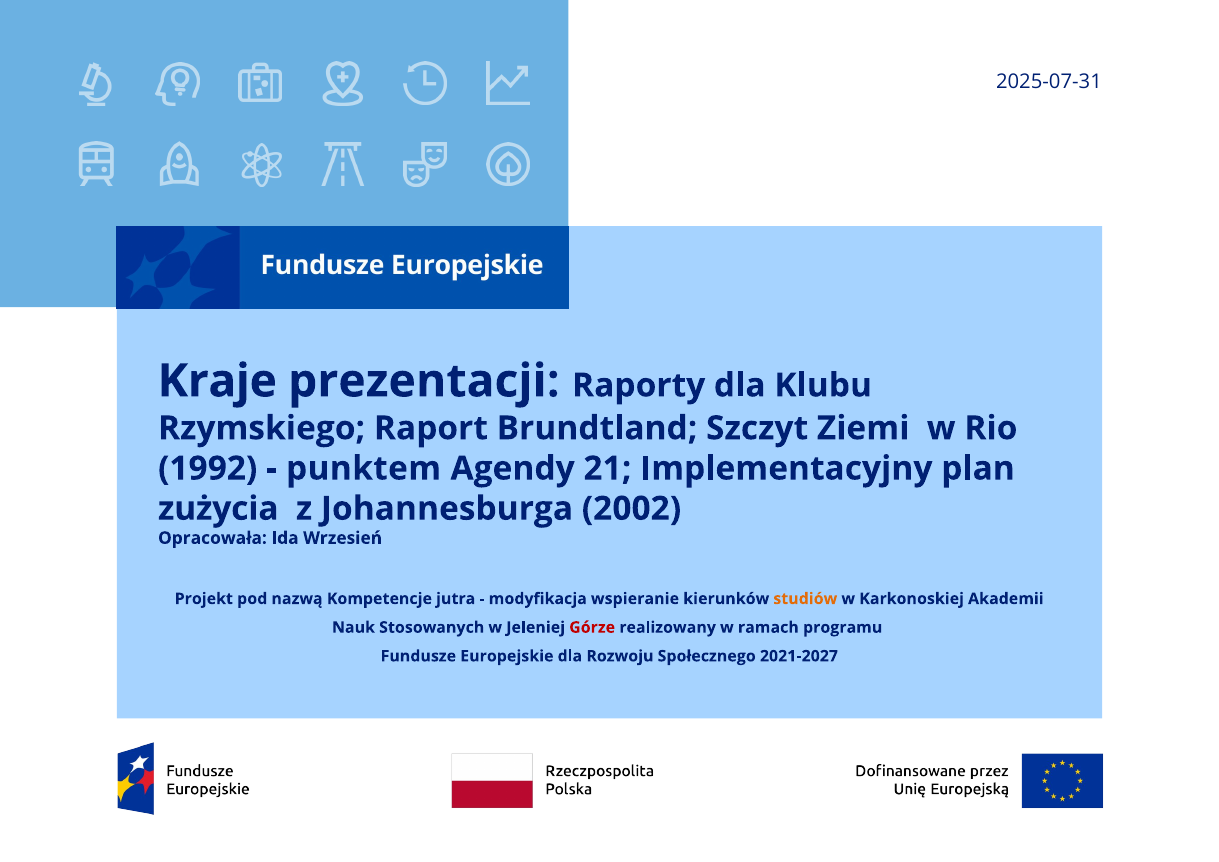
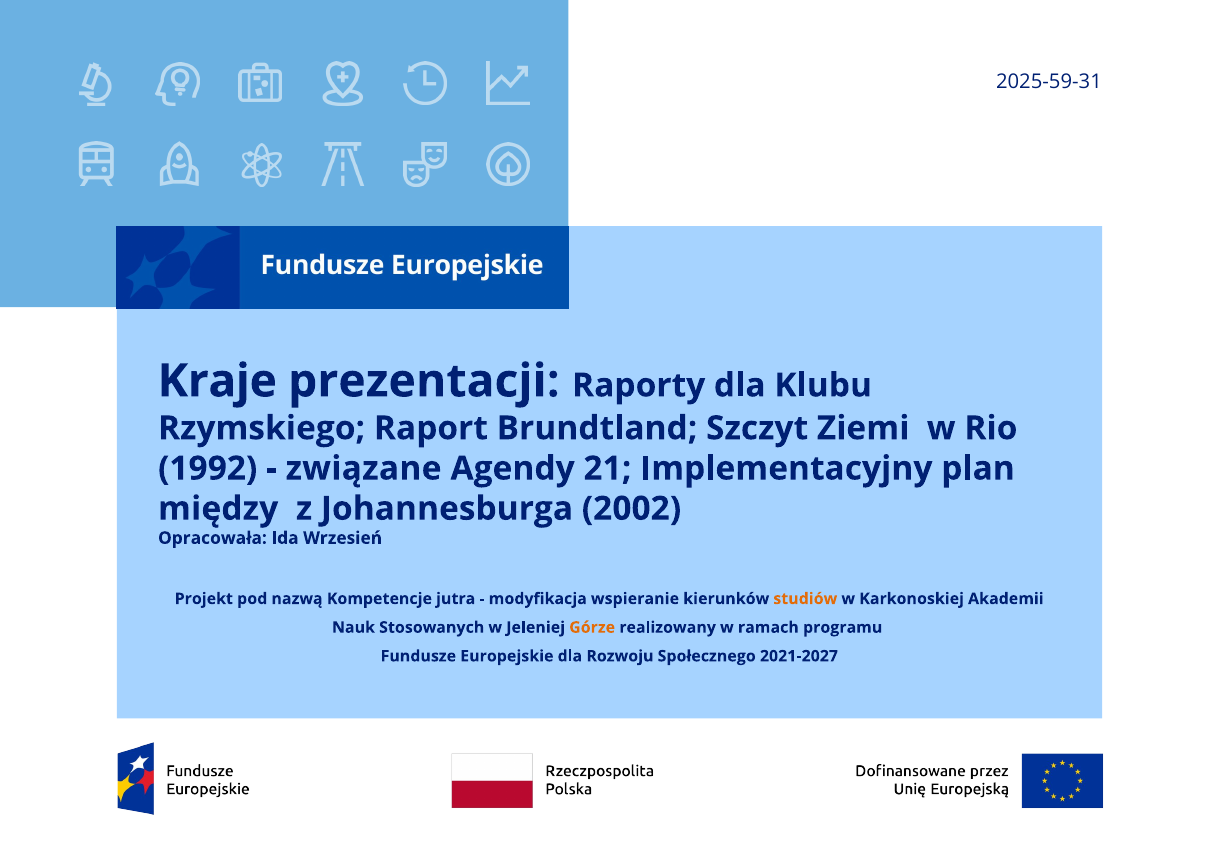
2025-07-31: 2025-07-31 -> 2025-59-31 (1049, 82)
punktem: punktem -> związane (364, 468)
zużycia: zużycia -> między (218, 509)
Górze colour: red -> orange (592, 627)
